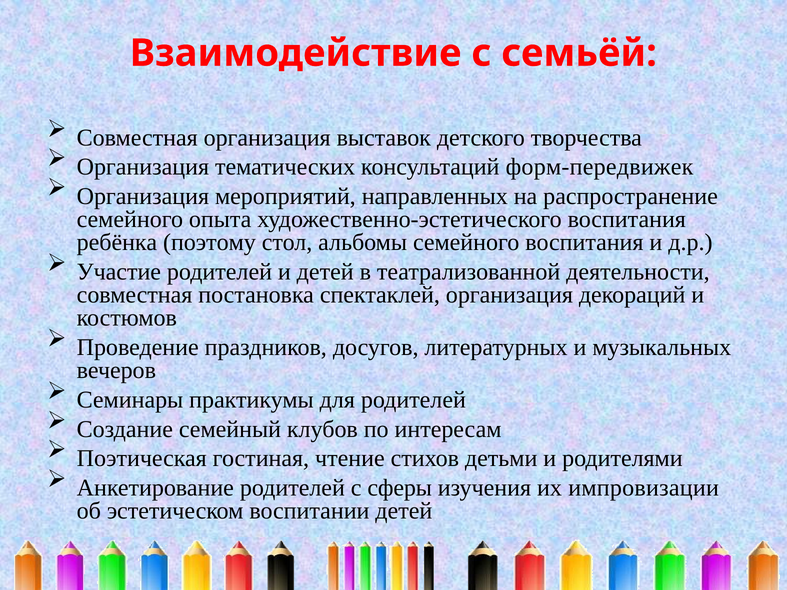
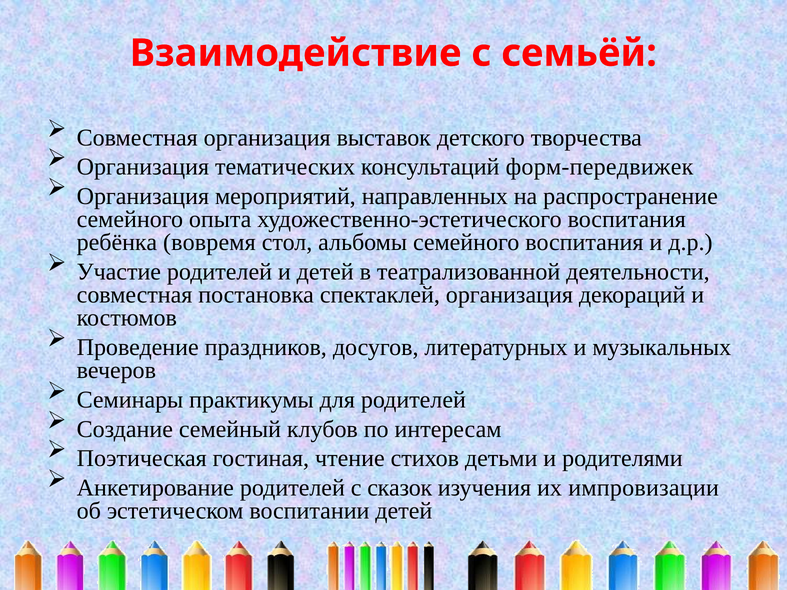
поэтому: поэтому -> вовремя (209, 243)
сферы: сферы -> сказок (400, 488)
